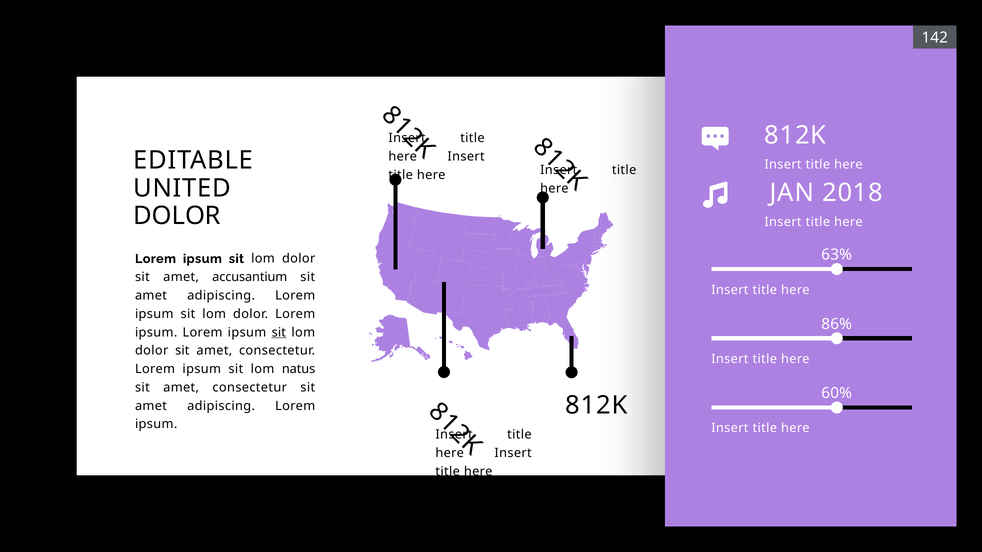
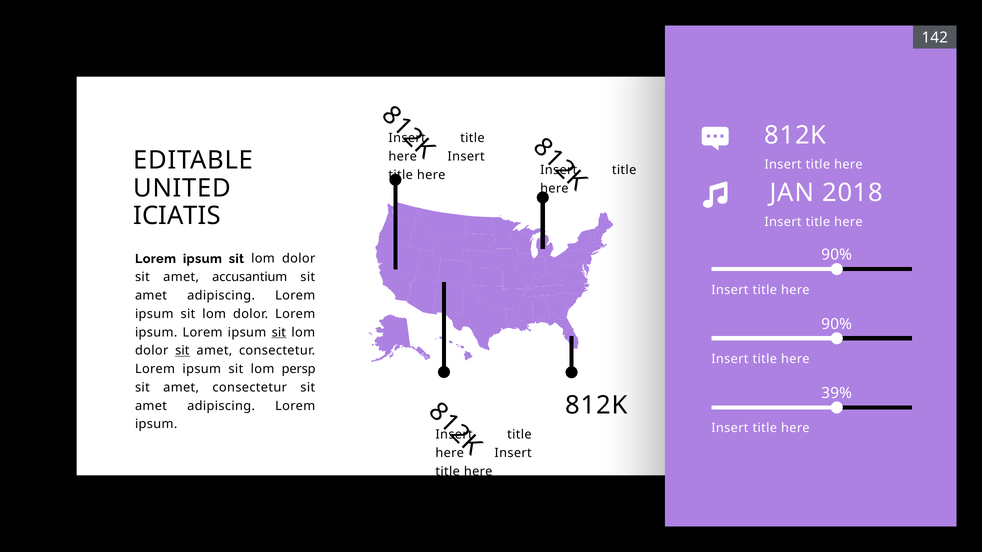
DOLOR: DOLOR -> ICIATIS (177, 216)
63%: 63% -> 90% (837, 255)
86%: 86% -> 90% (837, 324)
sit underline: none -> present (182, 351)
natus: natus -> persp (299, 369)
60%: 60% -> 39% (837, 394)
